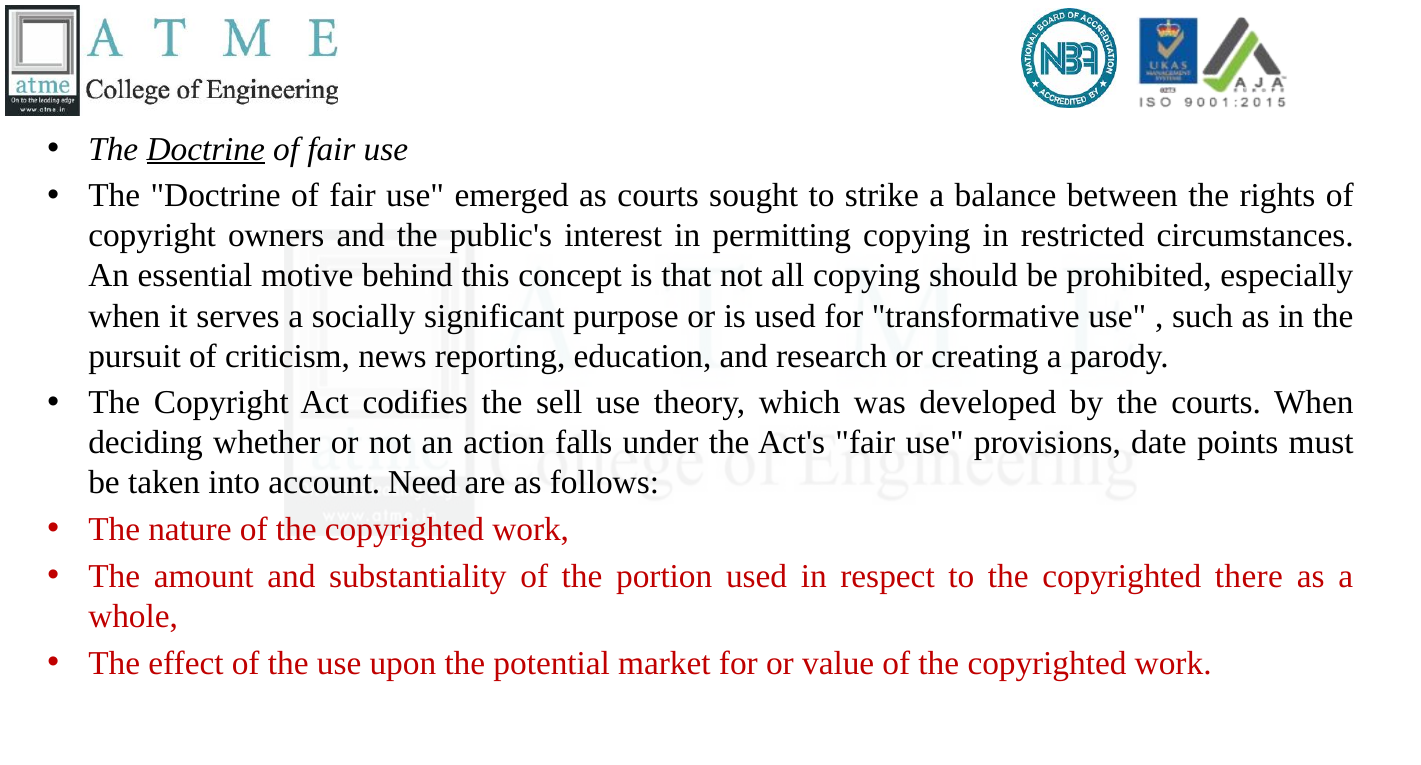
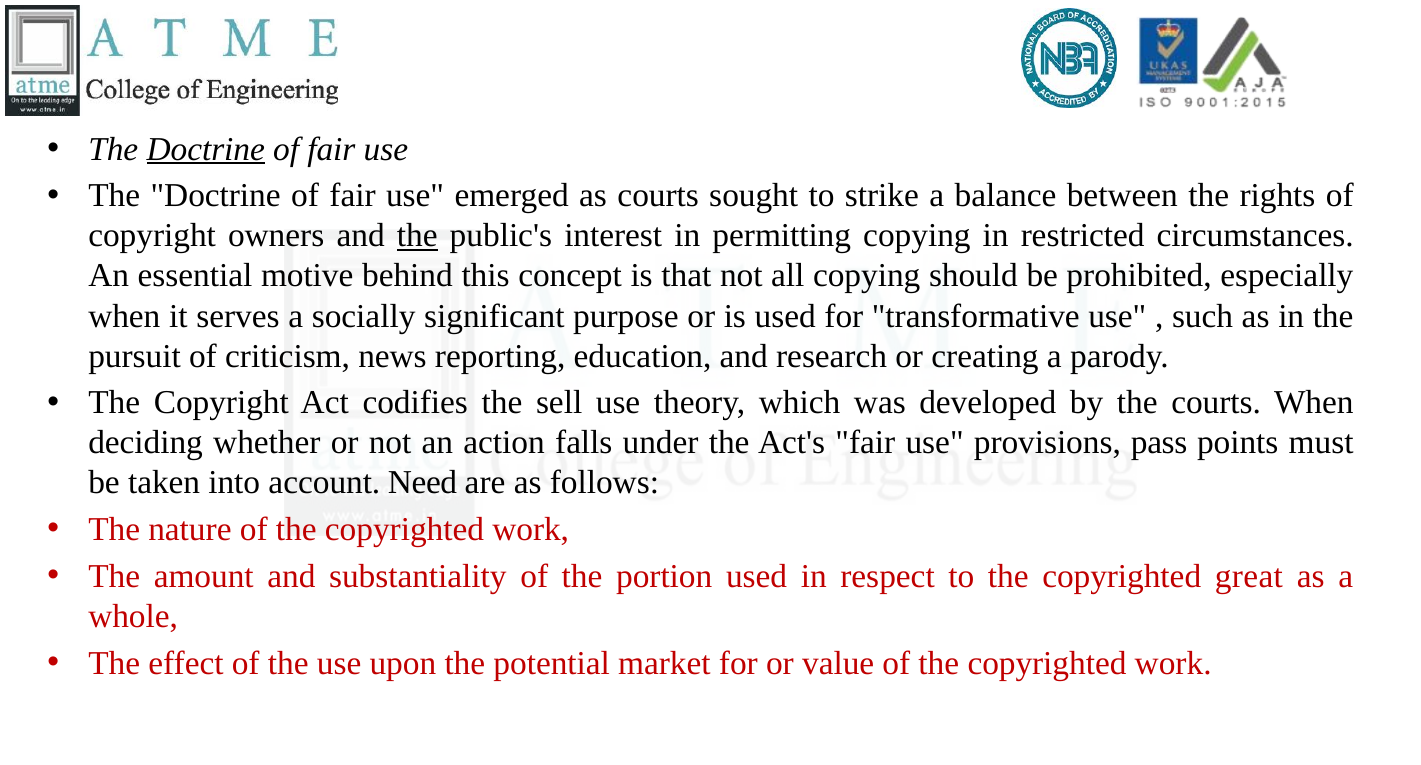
the underline: none -> present (417, 236)
date: date -> pass (1159, 443)
there: there -> great (1249, 576)
